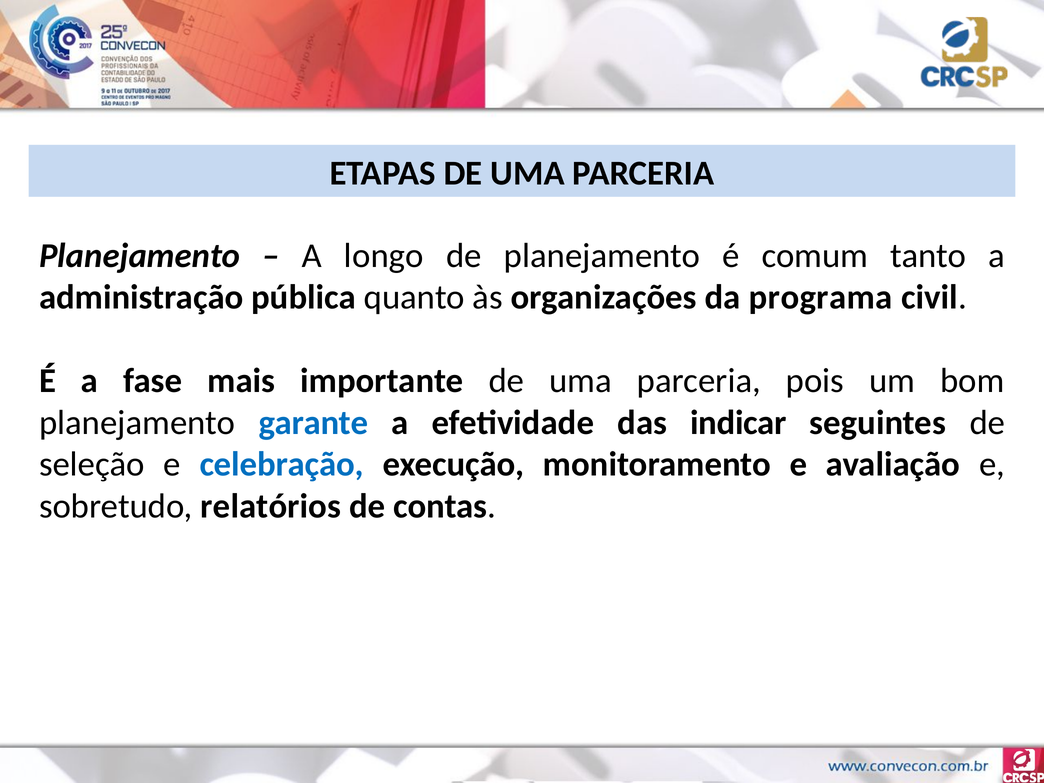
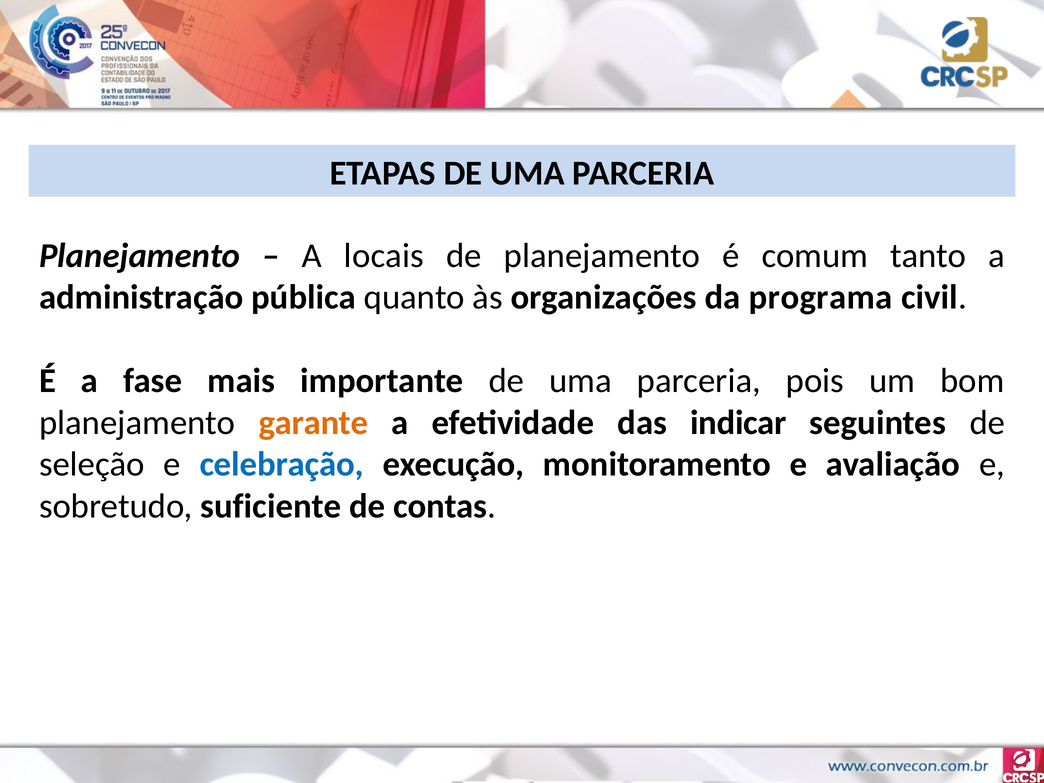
longo: longo -> locais (384, 256)
garante colour: blue -> orange (313, 423)
relatórios: relatórios -> suficiente (271, 506)
